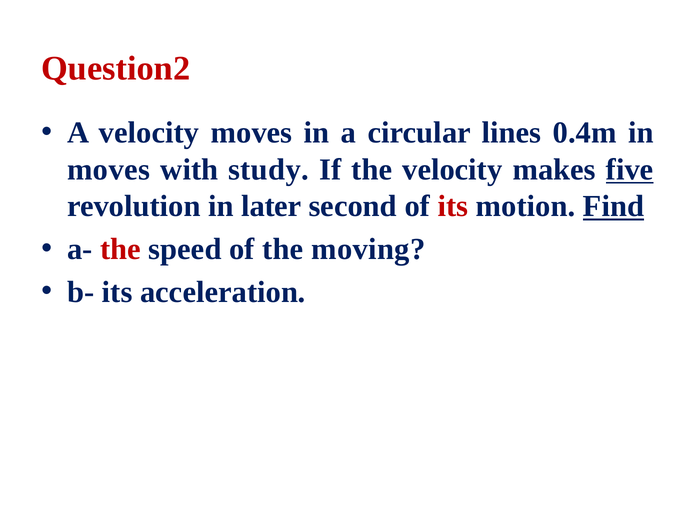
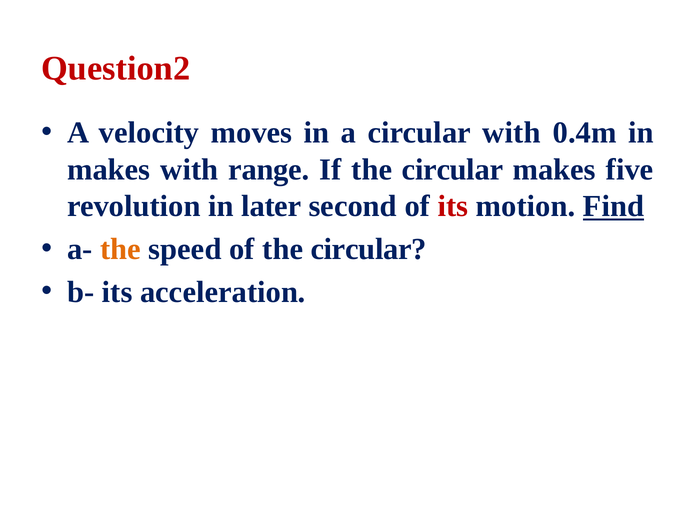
circular lines: lines -> with (512, 133)
moves: moves -> makes (109, 170)
study: study -> range (269, 170)
If the velocity: velocity -> circular (453, 170)
five underline: present -> none (630, 170)
the colour: red -> orange (121, 249)
of the moving: moving -> circular (369, 249)
